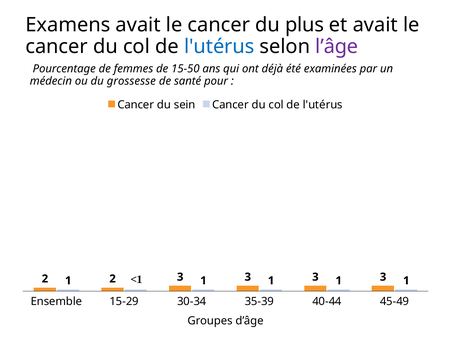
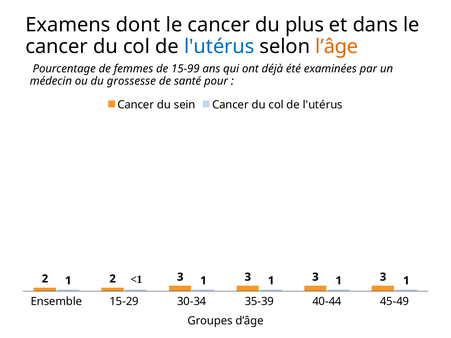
Examens avait: avait -> dont (138, 25)
et avait: avait -> dans (375, 25)
l’âge colour: purple -> orange (337, 47)
15-50: 15-50 -> 15-99 (185, 69)
